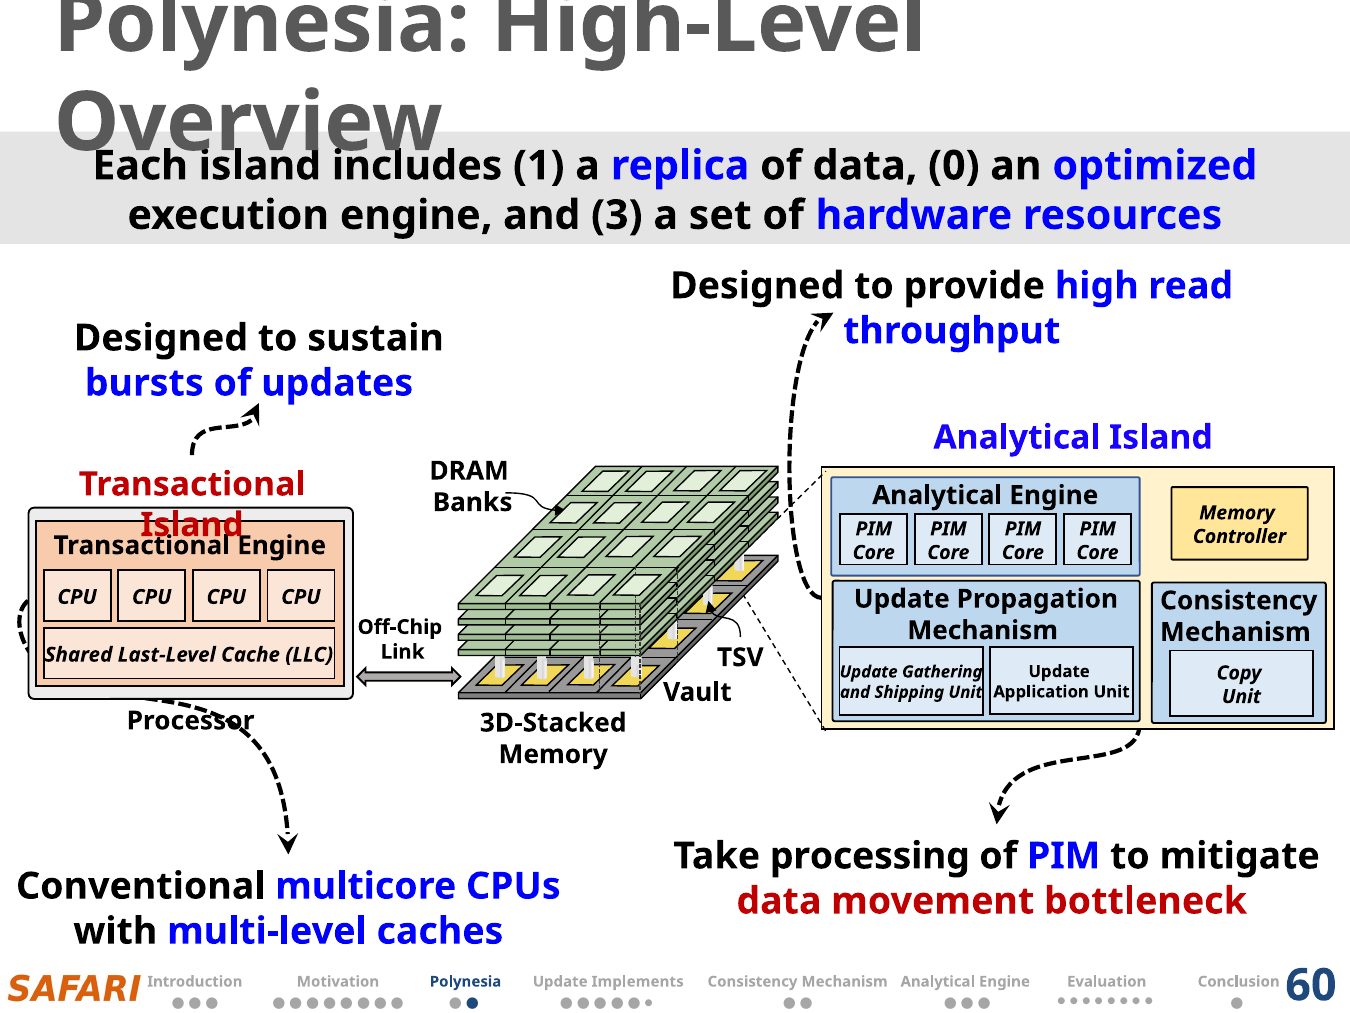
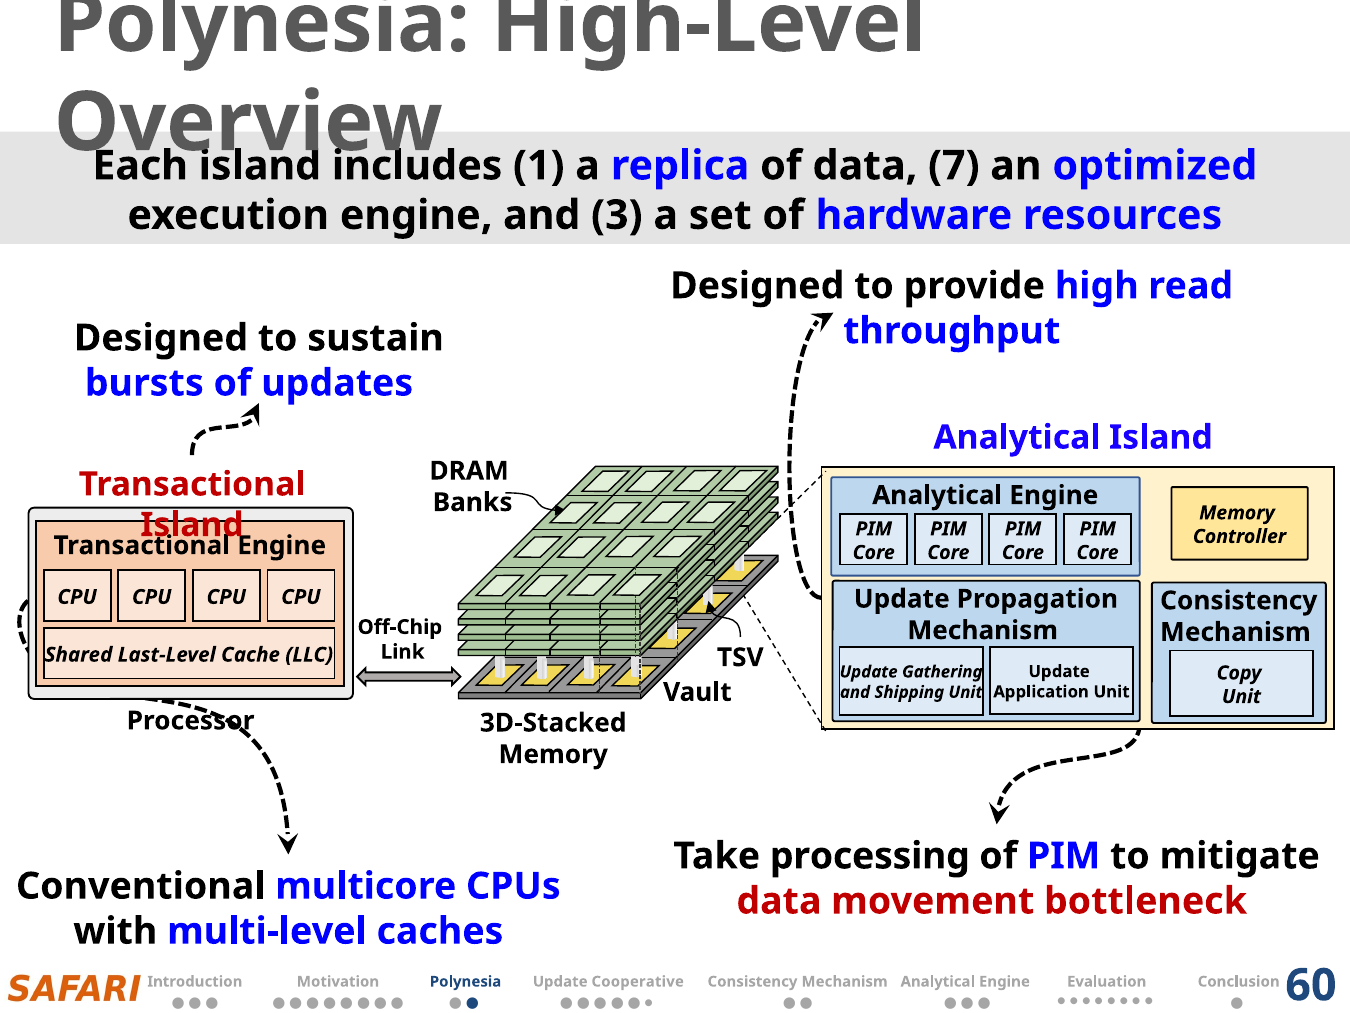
0: 0 -> 7 (954, 166)
Implements: Implements -> Cooperative (638, 981)
